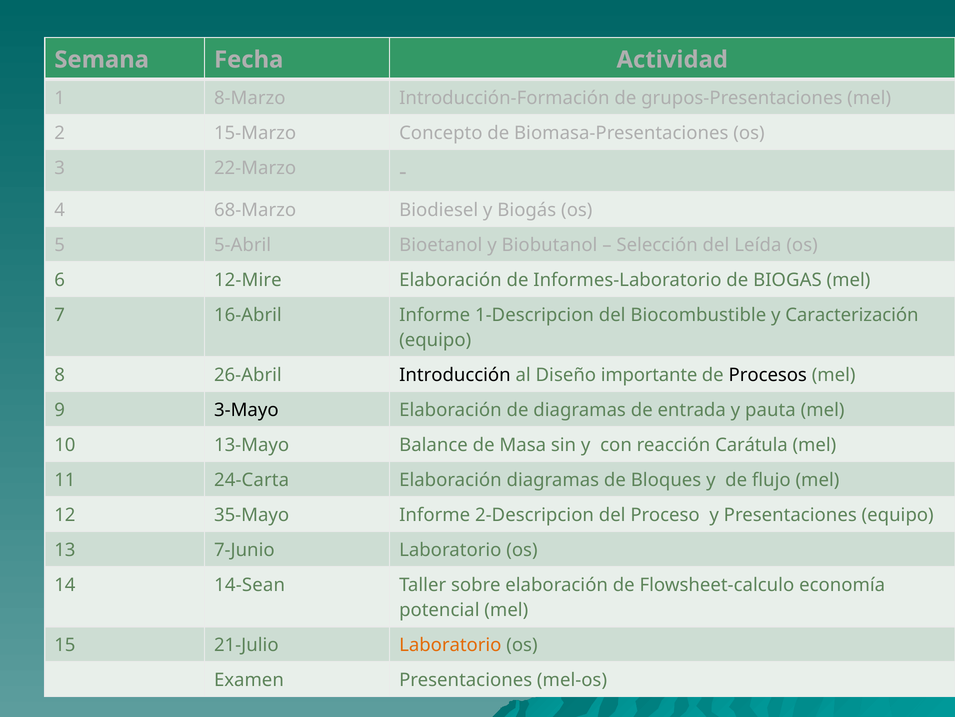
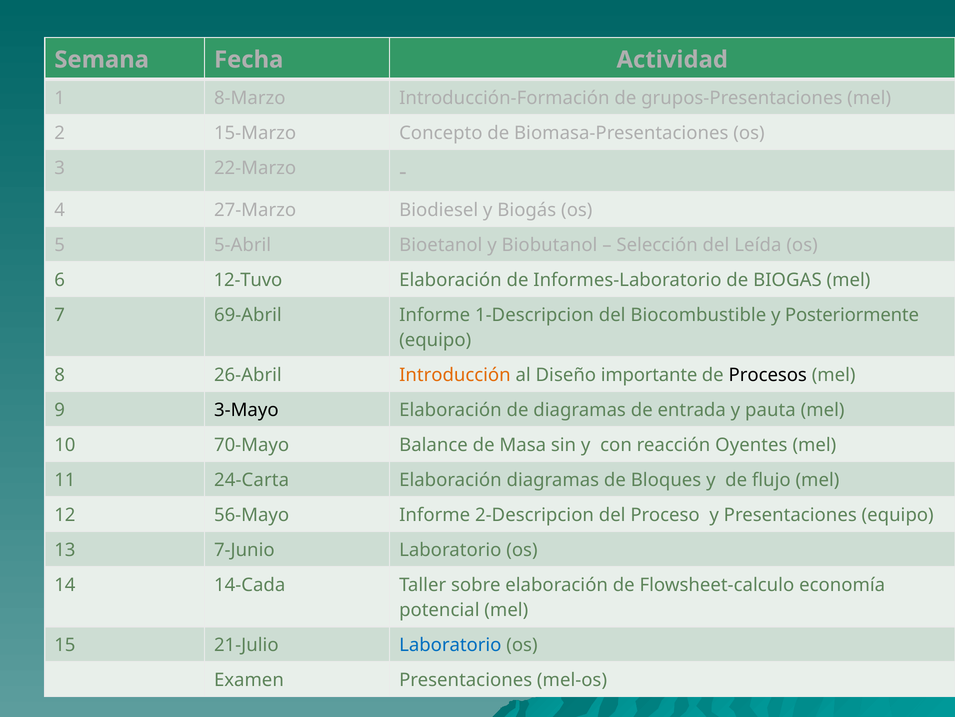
68-Marzo: 68-Marzo -> 27-Marzo (255, 210)
12-Mire: 12-Mire -> 12-Tuvo (248, 280)
16-Abril: 16-Abril -> 69-Abril (248, 315)
Caracterización: Caracterización -> Posteriormente (852, 315)
Introducción colour: black -> orange (455, 375)
13-Mayo: 13-Mayo -> 70-Mayo (252, 445)
Carátula: Carátula -> Oyentes (751, 445)
35-Mayo: 35-Mayo -> 56-Mayo (252, 515)
14-Sean: 14-Sean -> 14-Cada (250, 584)
Laboratorio colour: orange -> blue (450, 645)
